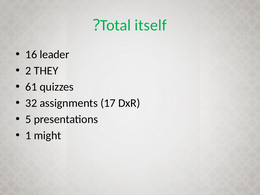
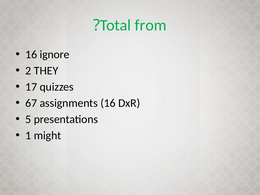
itself: itself -> from (151, 25)
leader: leader -> ignore (55, 55)
61: 61 -> 17 (31, 87)
32: 32 -> 67 (31, 103)
assignments 17: 17 -> 16 (108, 103)
